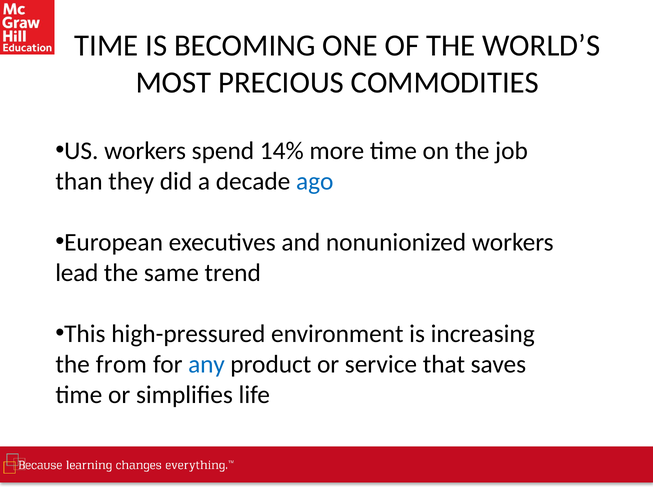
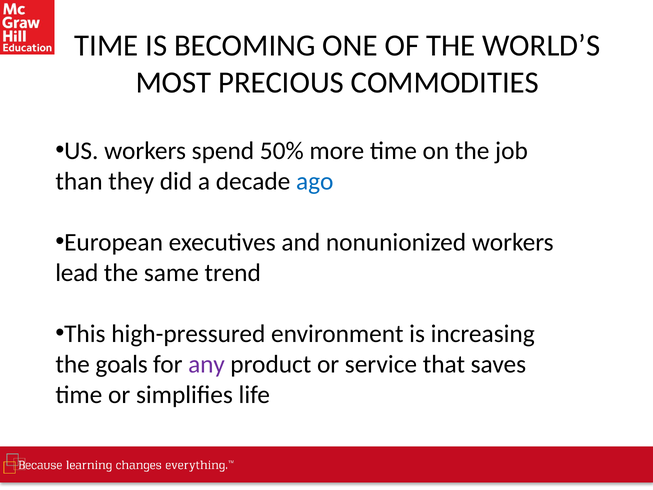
14%: 14% -> 50% (282, 151)
from: from -> goals (122, 364)
any colour: blue -> purple (207, 364)
